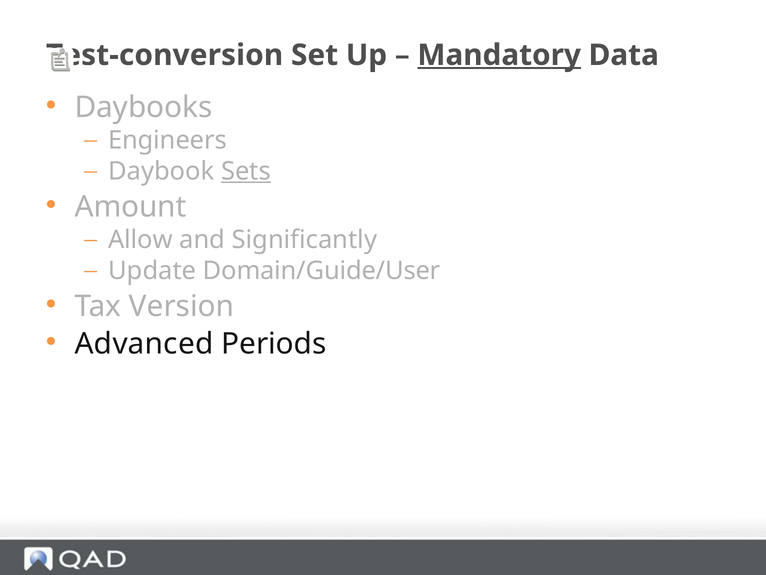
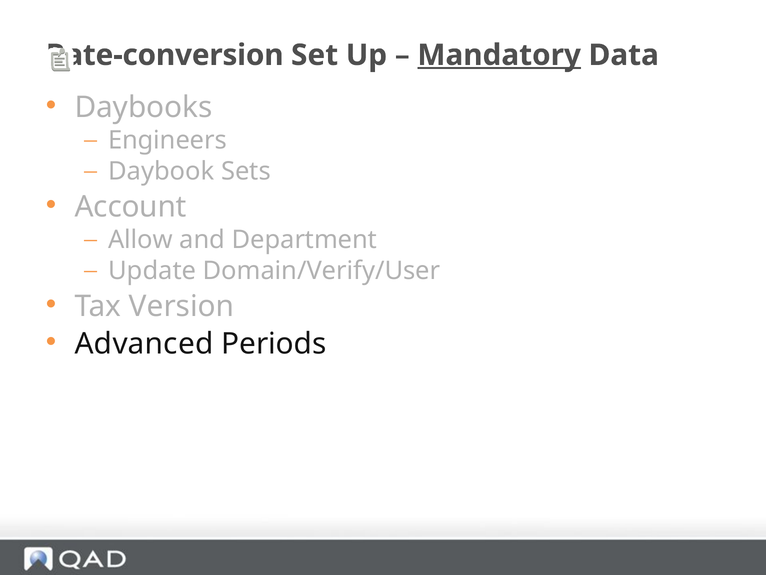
Test-conversion: Test-conversion -> Rate-conversion (165, 55)
Sets underline: present -> none (246, 171)
Amount: Amount -> Account (131, 207)
Significantly: Significantly -> Department (304, 240)
Domain/Guide/User: Domain/Guide/User -> Domain/Verify/User (322, 271)
